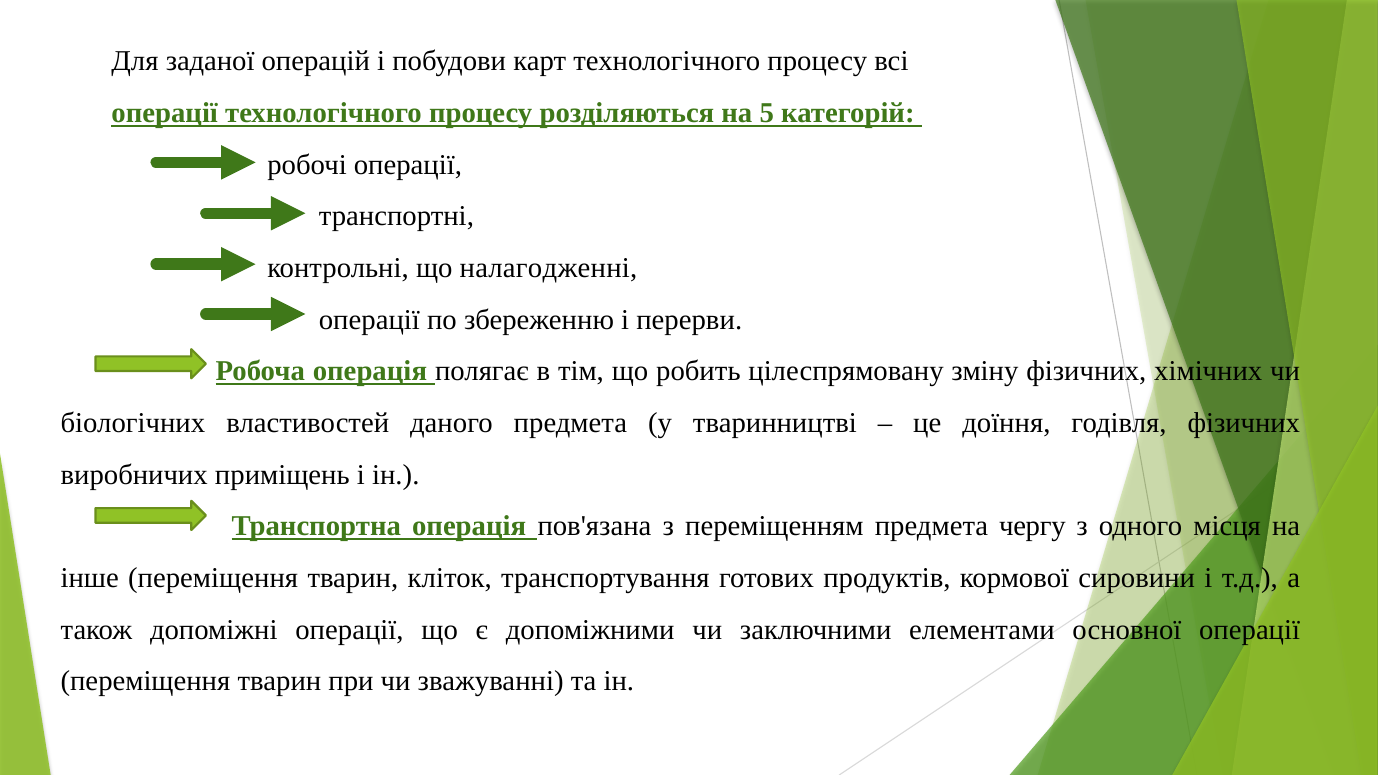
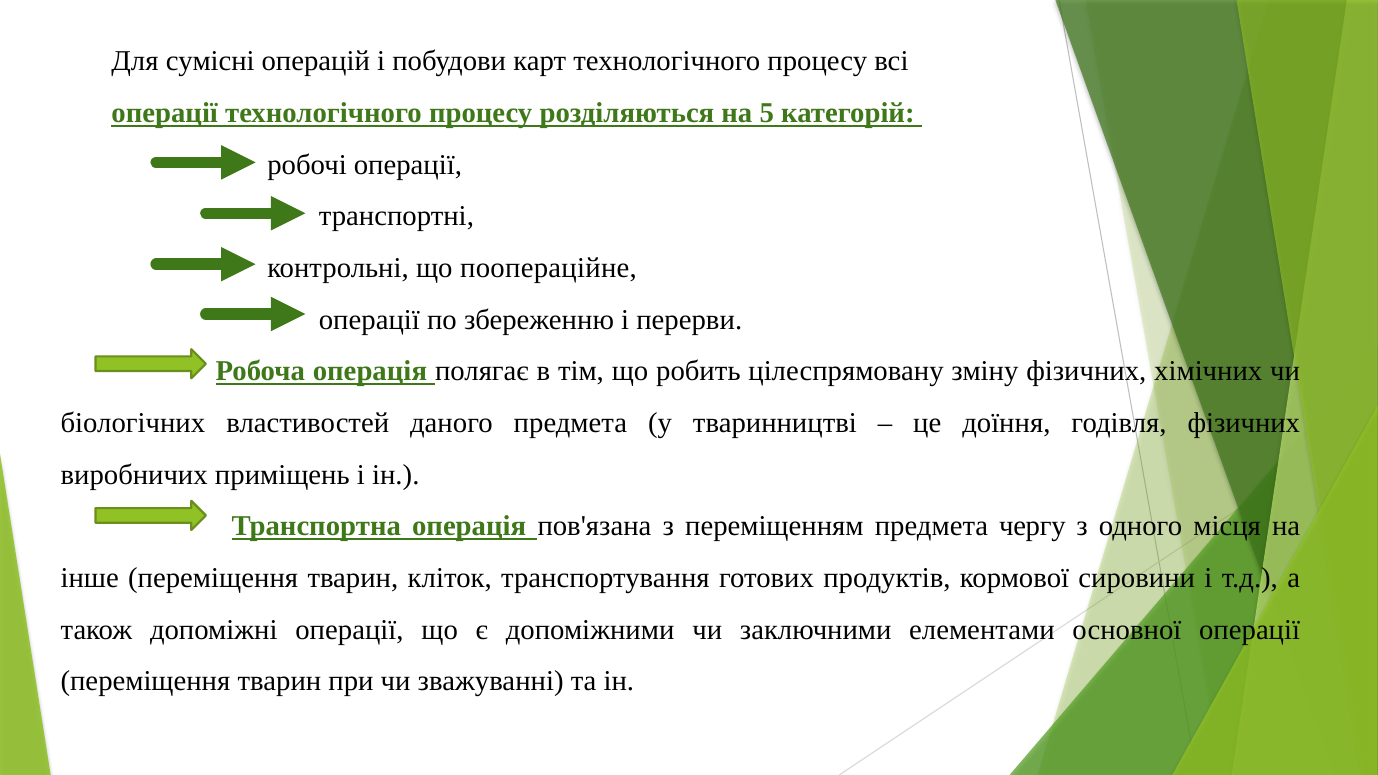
заданої: заданої -> сумісні (210, 61)
налагодженні: налагодженні -> поопераційне (549, 268)
